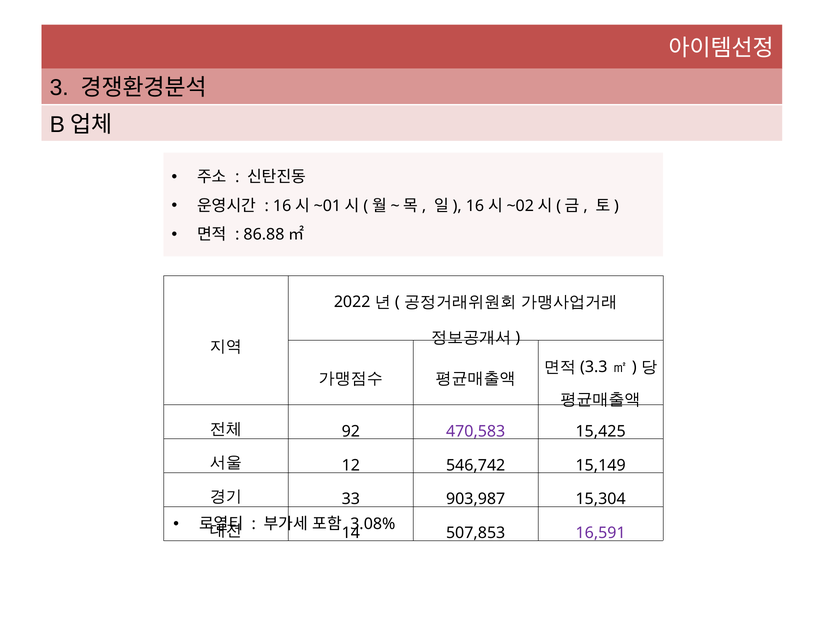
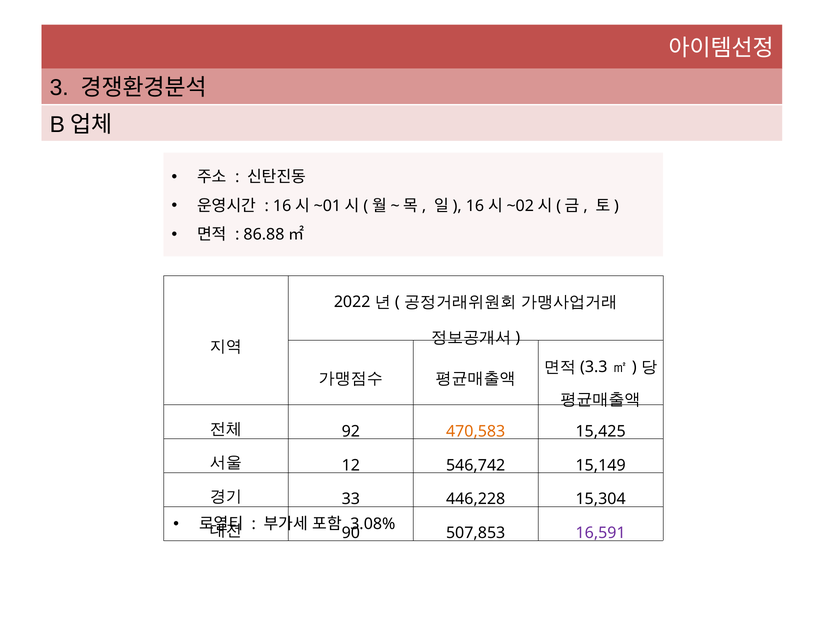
470,583 colour: purple -> orange (476, 431)
903,987: 903,987 -> 446,228 (476, 499)
14: 14 -> 90 (351, 533)
